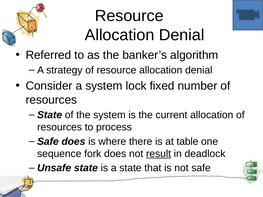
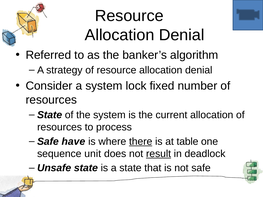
Safe does: does -> have (73, 142)
there underline: none -> present (141, 142)
fork: fork -> unit (93, 154)
